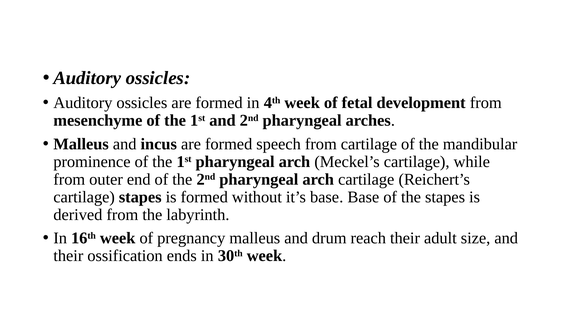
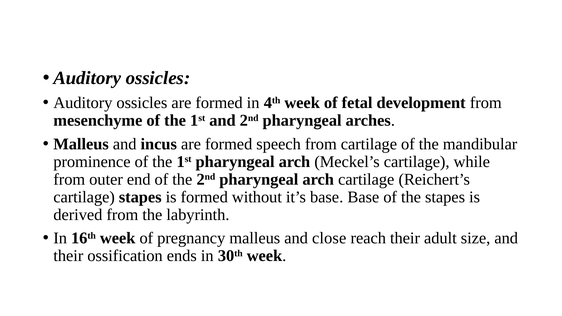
drum: drum -> close (329, 238)
